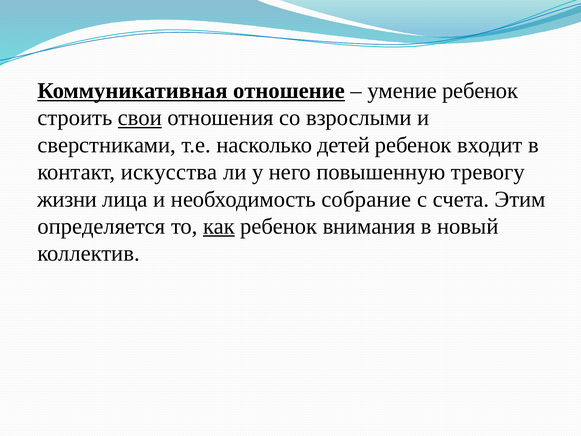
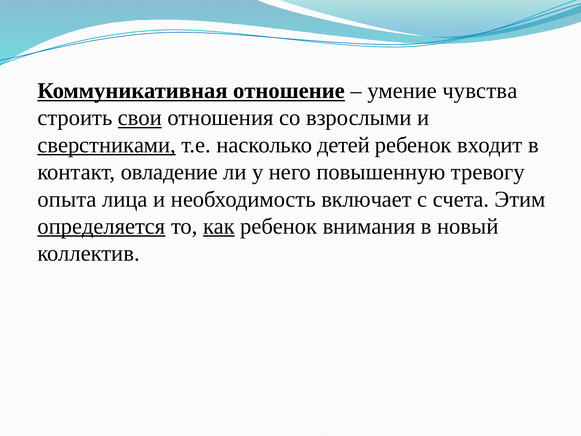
умение ребенок: ребенок -> чувства (480, 91)
сверстниками underline: none -> present (107, 145)
искусства: искусства -> овладение (169, 172)
жизни: жизни -> опыта (67, 199)
собрание: собрание -> включает (366, 199)
определяется underline: none -> present (101, 226)
